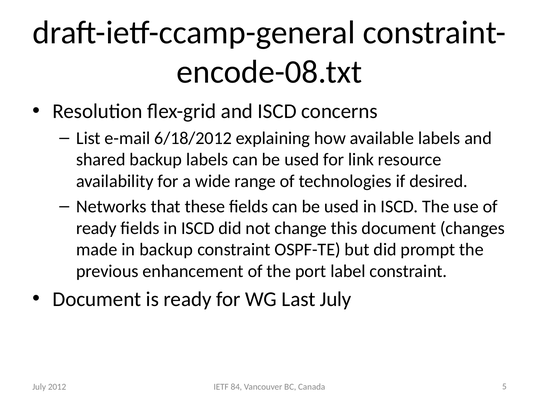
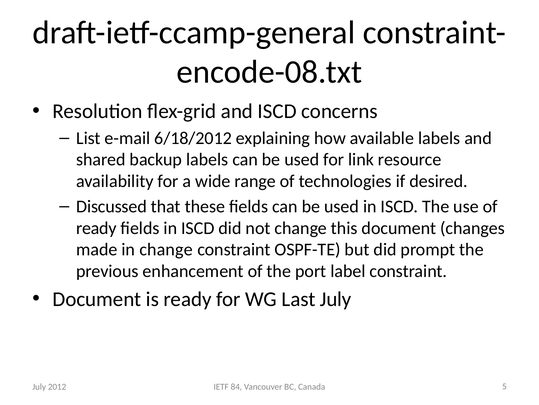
Networks: Networks -> Discussed (111, 206)
in backup: backup -> change (166, 249)
